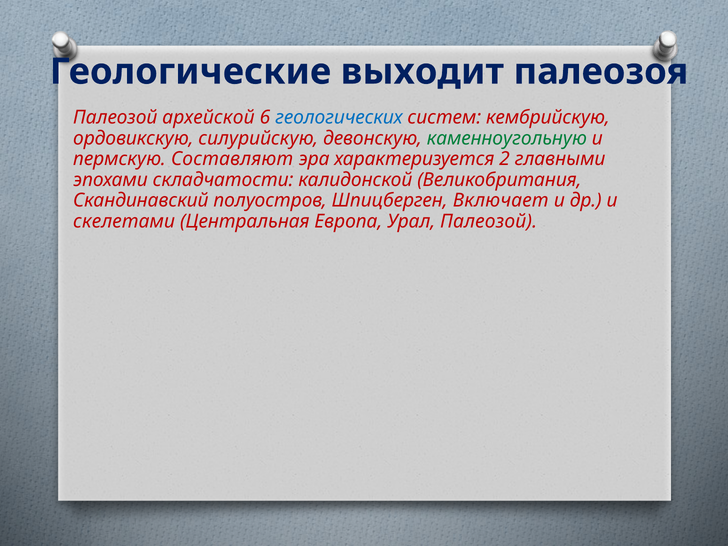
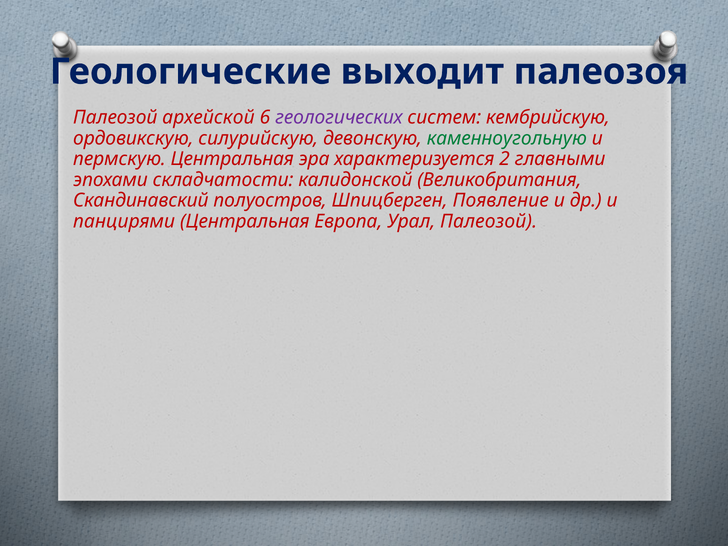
геологических colour: blue -> purple (339, 117)
пермскую Составляют: Составляют -> Центральная (232, 159)
Включает: Включает -> Появление (501, 200)
скелетами: скелетами -> панцирями (124, 221)
